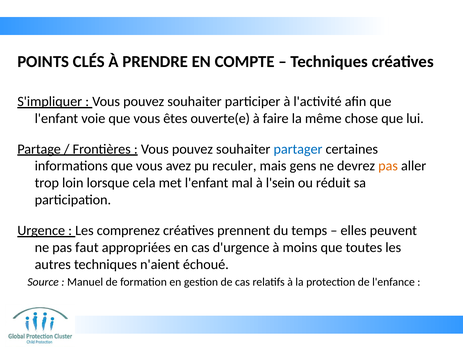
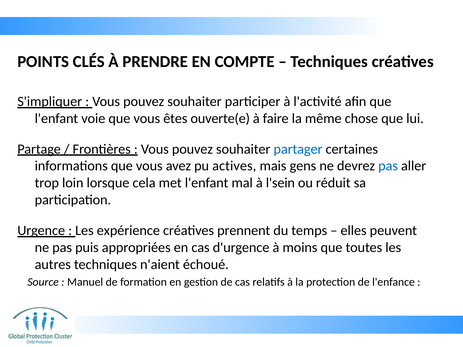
reculer: reculer -> actives (234, 166)
pas colour: orange -> blue (388, 166)
comprenez: comprenez -> expérience (128, 231)
faut: faut -> puis (87, 248)
